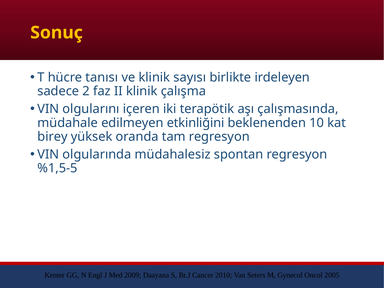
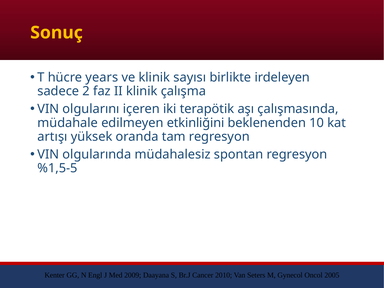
tanısı: tanısı -> years (102, 77)
birey: birey -> artışı (52, 137)
